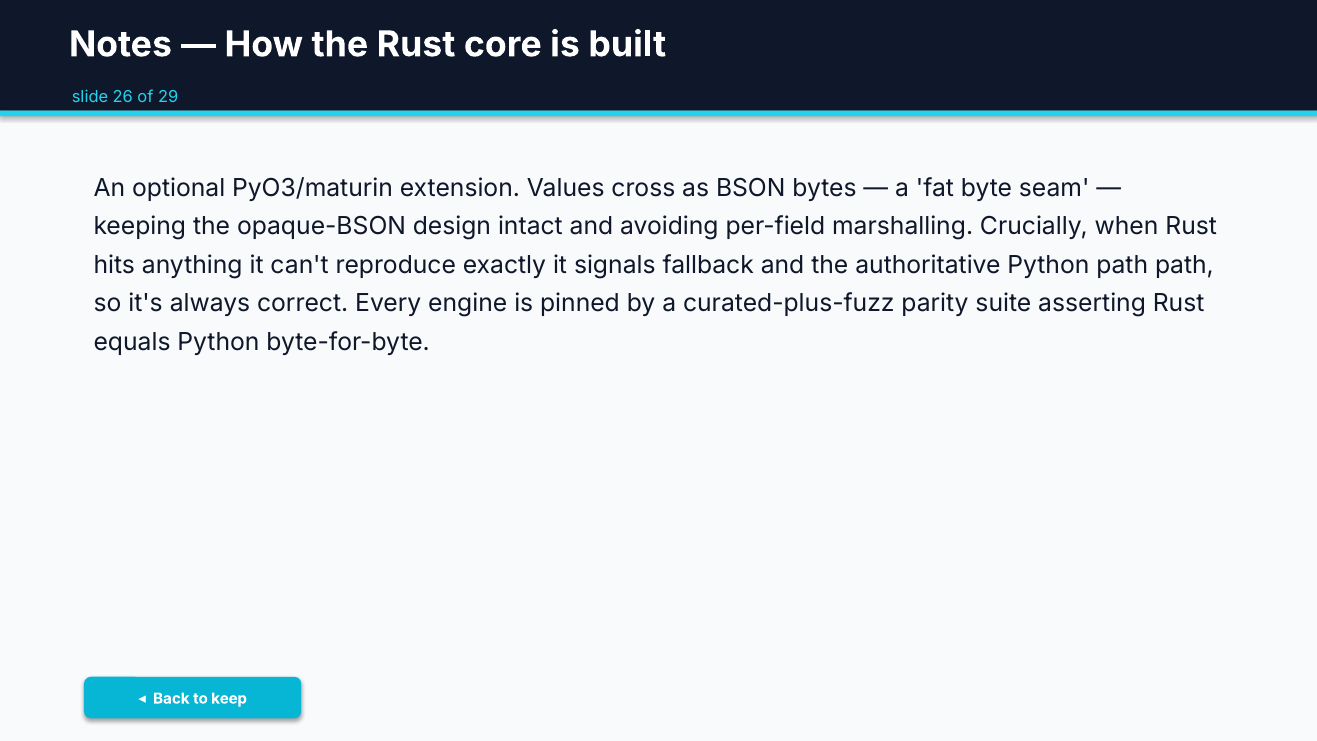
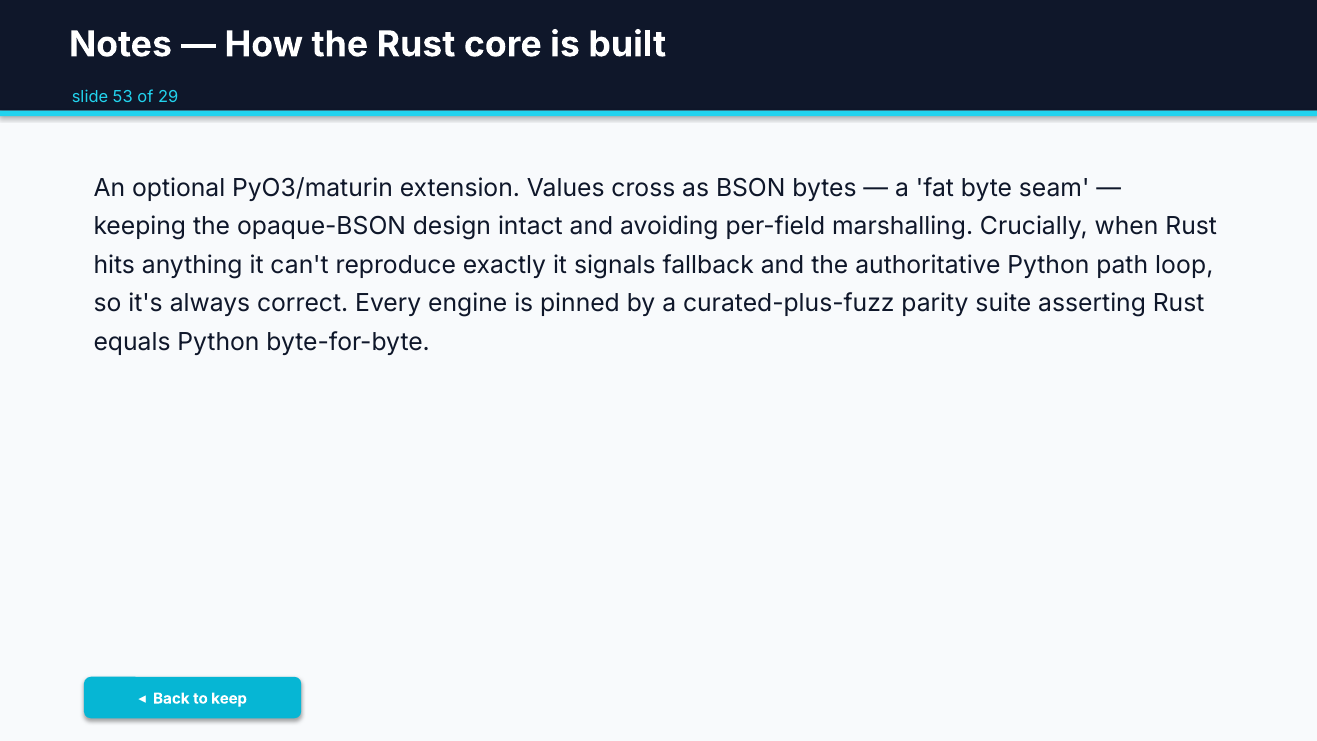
26: 26 -> 53 (123, 97)
path path: path -> loop (1184, 265)
